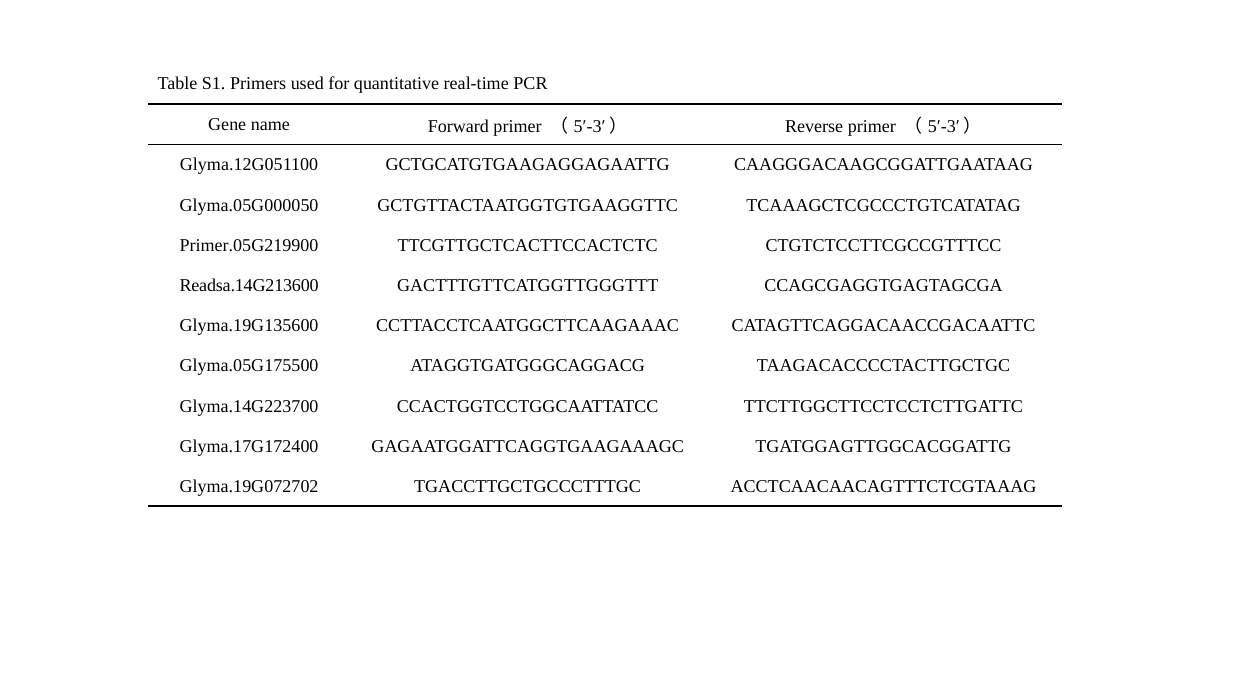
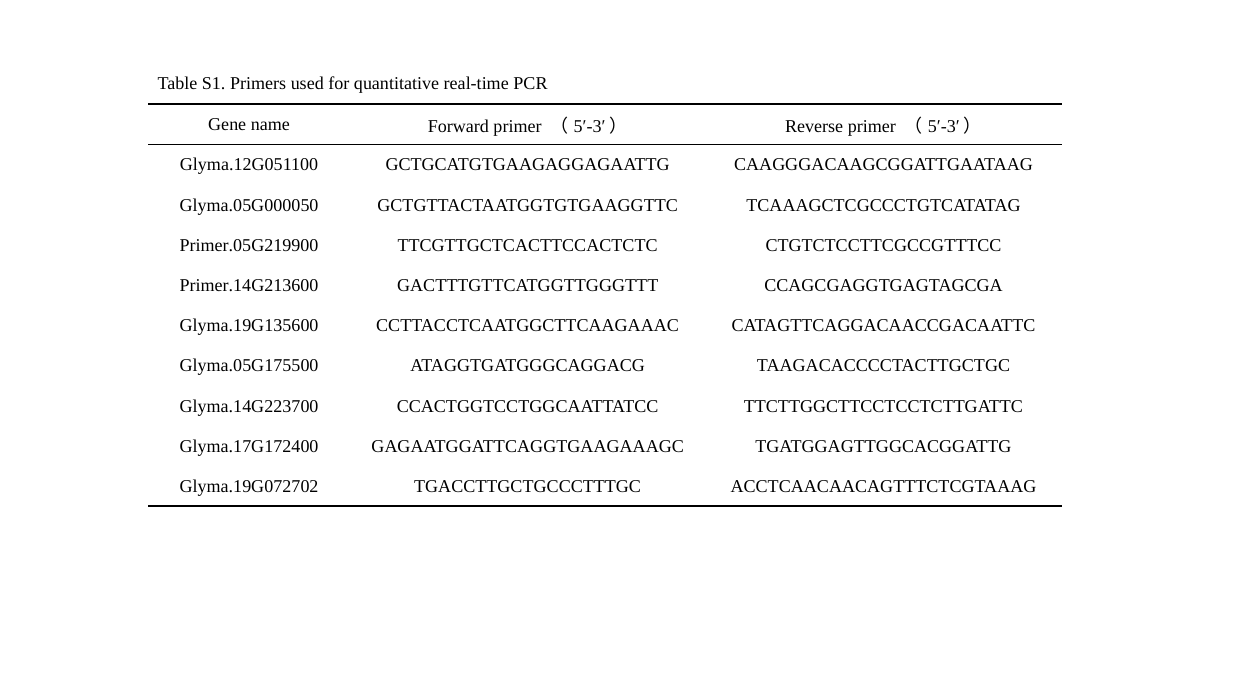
Readsa.14G213600: Readsa.14G213600 -> Primer.14G213600 (249, 285)
